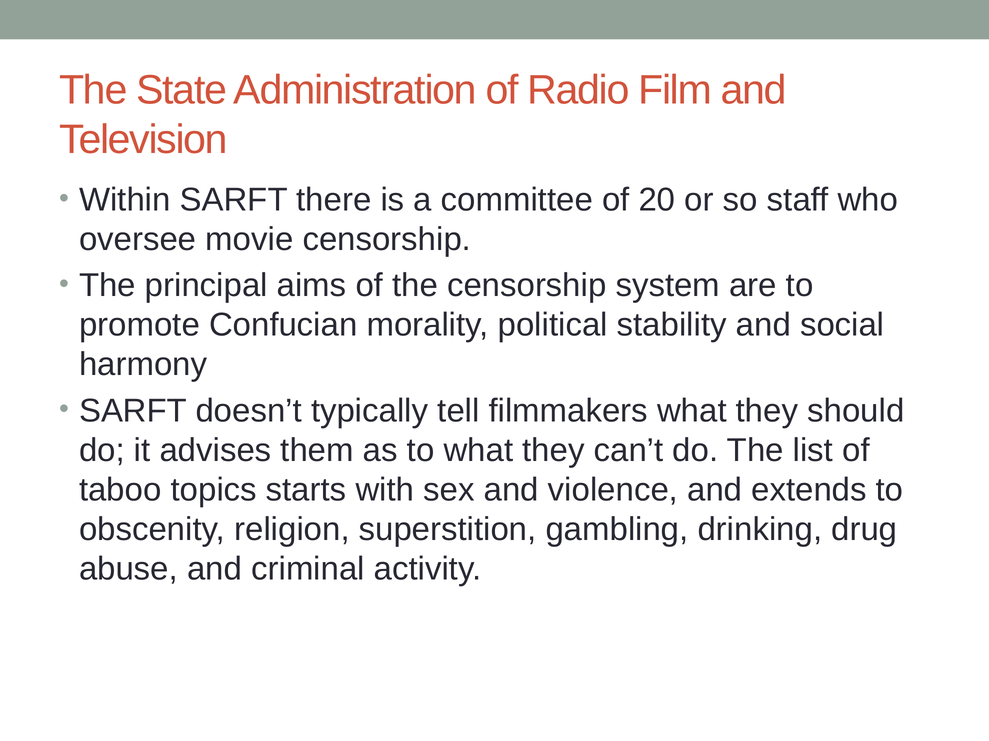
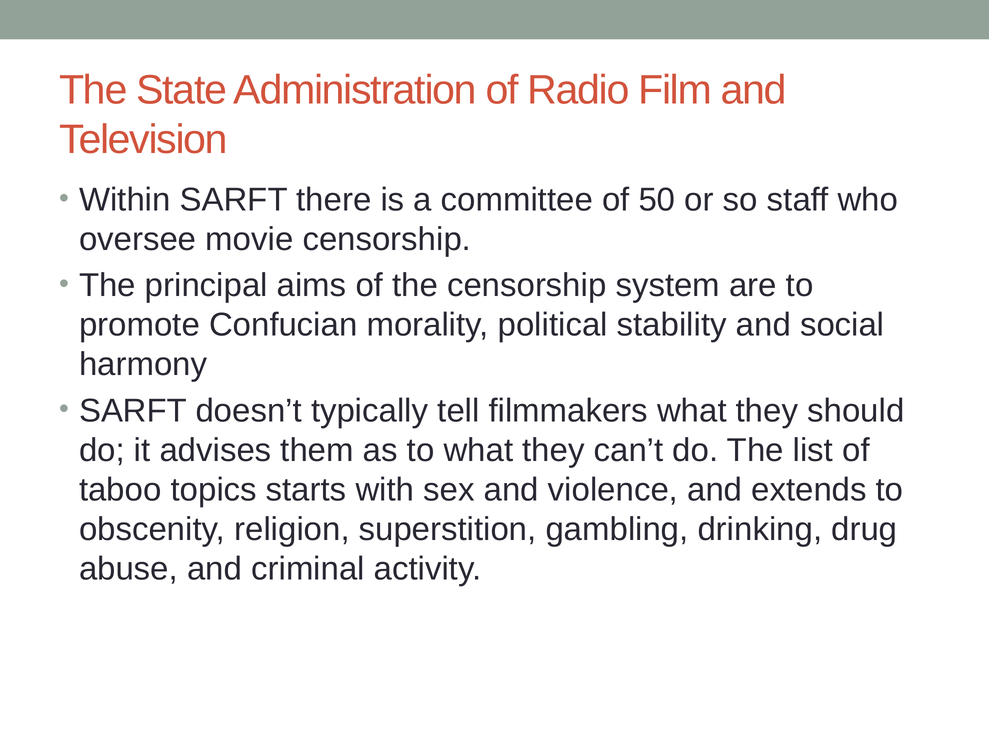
20: 20 -> 50 (657, 200)
